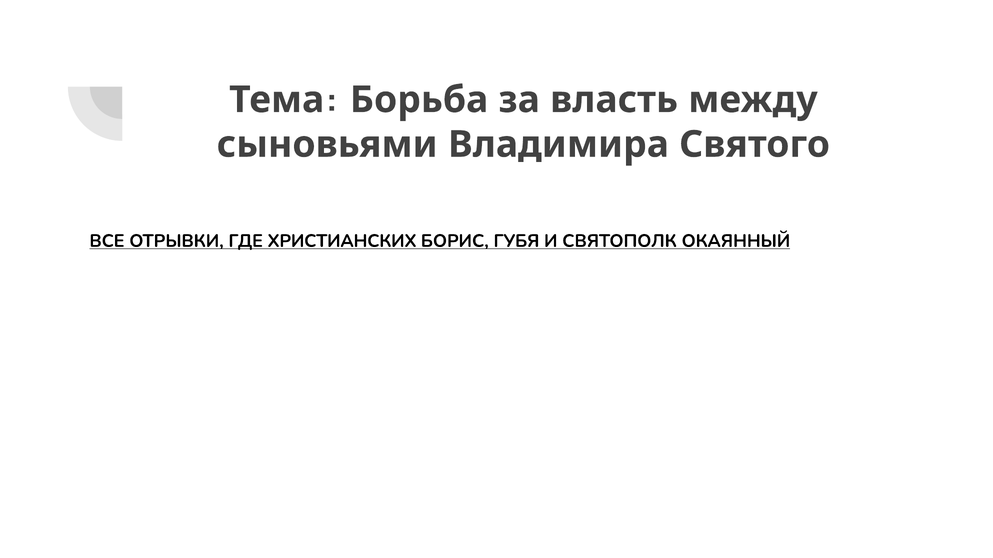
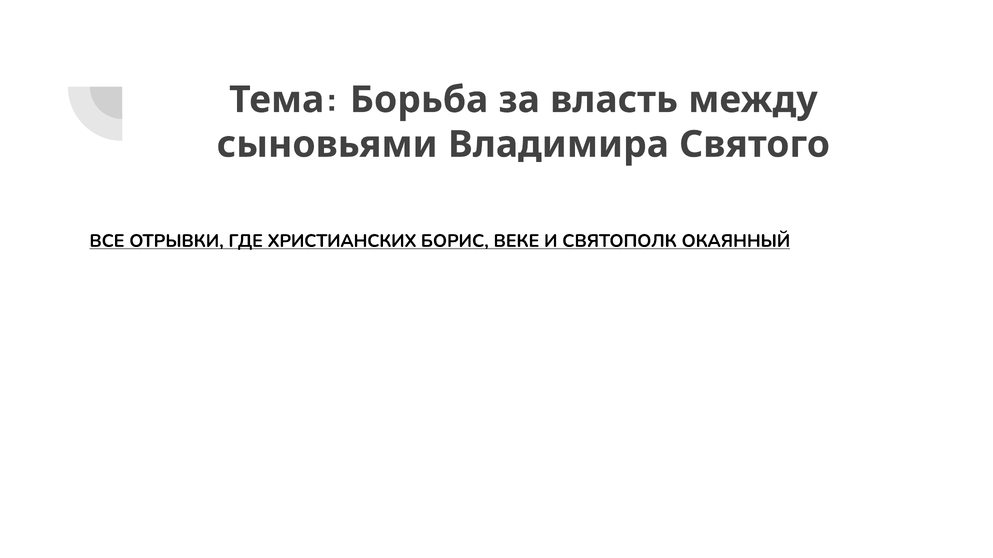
ГУБЯ: ГУБЯ -> ВЕКЕ (516, 241)
